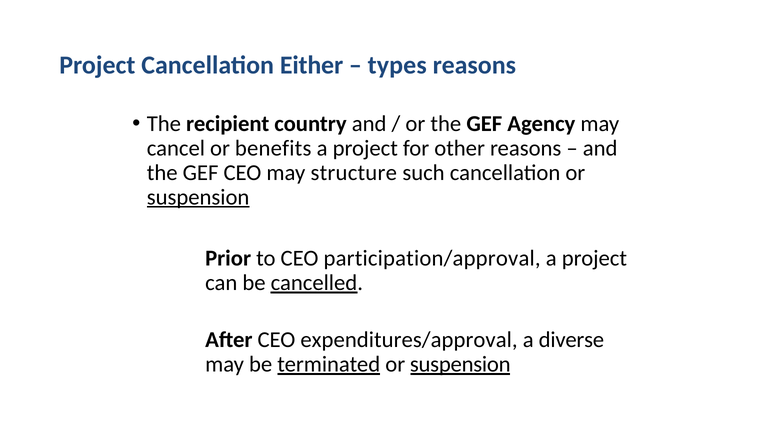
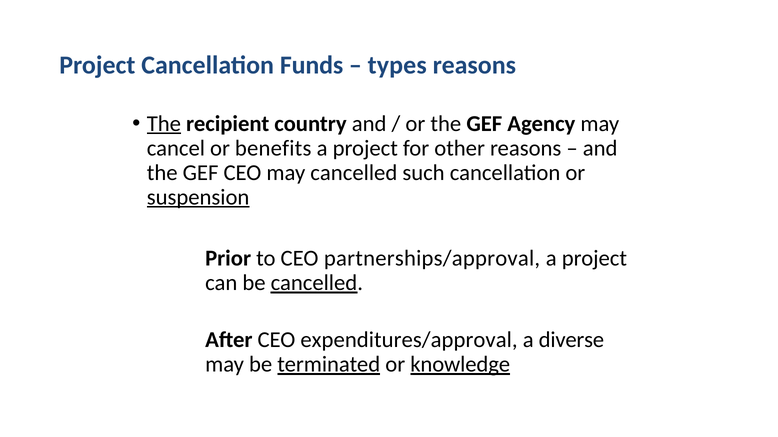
Either: Either -> Funds (312, 65)
The underline: none -> present (164, 124)
may structure: structure -> cancelled (354, 173)
participation/approval: participation/approval -> partnerships/approval (432, 259)
terminated or suspension: suspension -> knowledge (460, 365)
